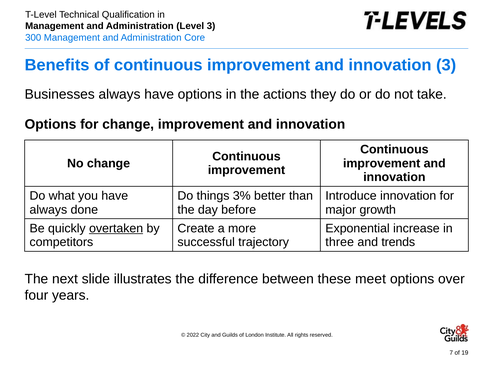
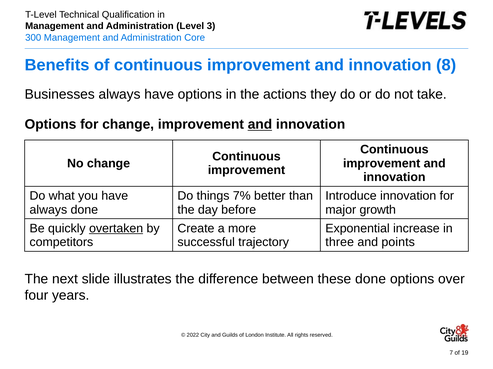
innovation 3: 3 -> 8 (446, 65)
and underline: none -> present (260, 125)
3%: 3% -> 7% (242, 196)
trends: trends -> points (398, 243)
these meet: meet -> done (371, 279)
